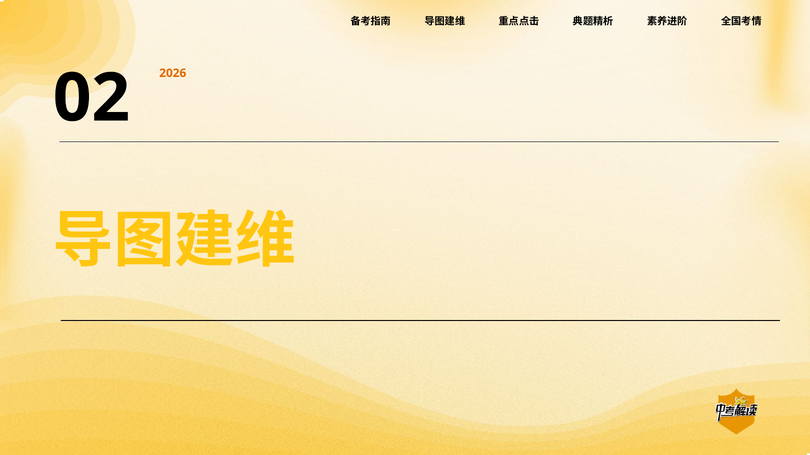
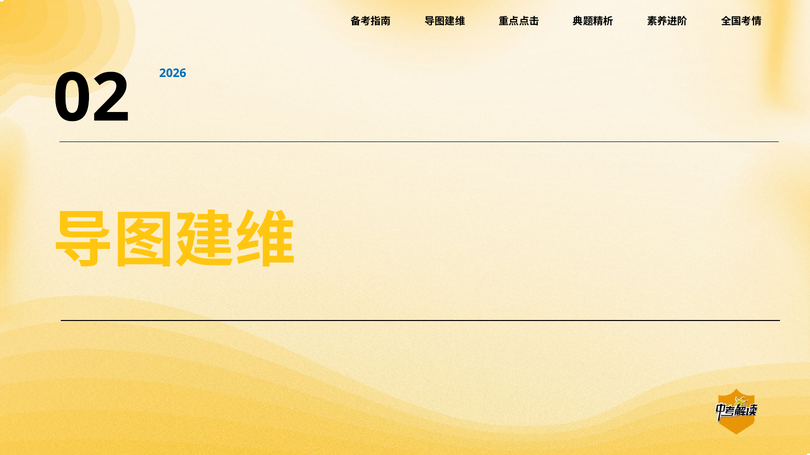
2026 colour: orange -> blue (173, 73)
